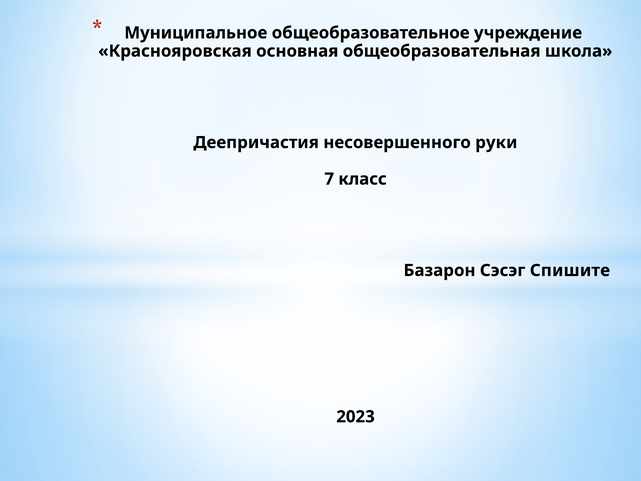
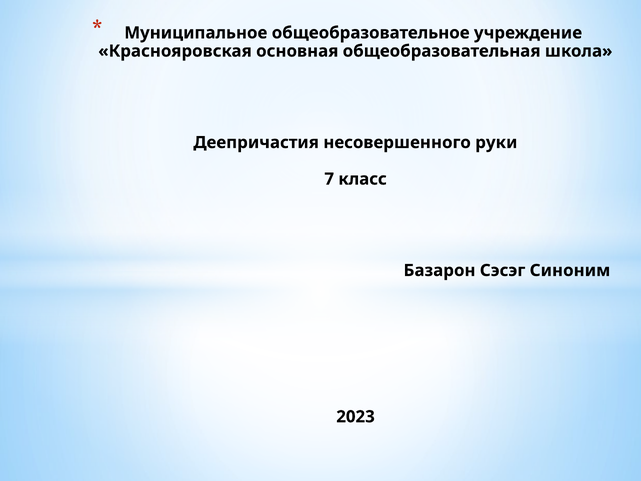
Спишите: Спишите -> Синоним (570, 270)
